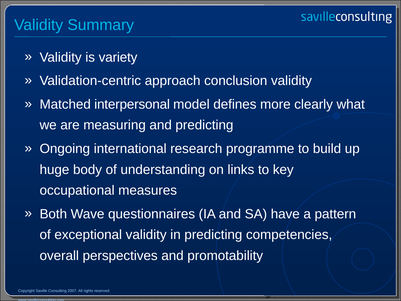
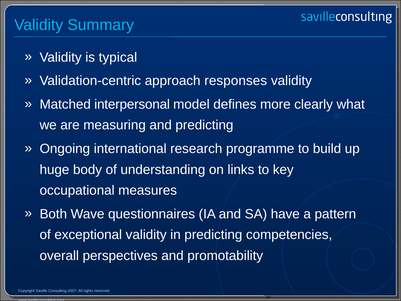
variety: variety -> typical (118, 57)
conclusion: conclusion -> responses (236, 81)
